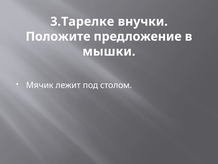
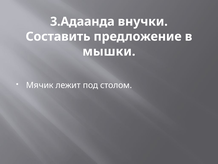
3.Тарелке: 3.Тарелке -> 3.Адаанда (82, 22)
Положите: Положите -> Составить (58, 36)
